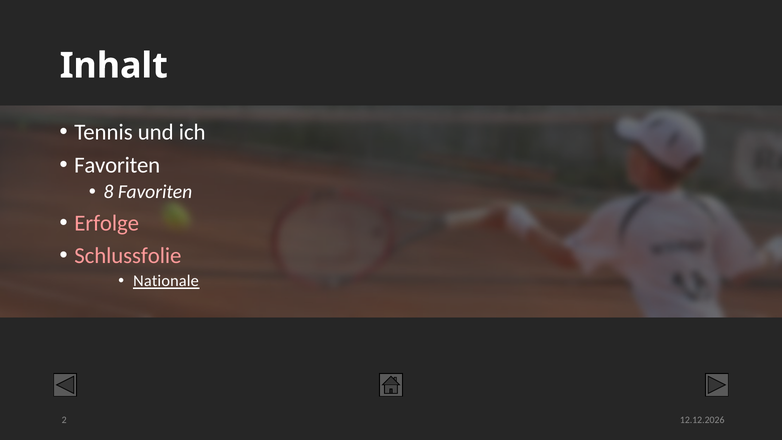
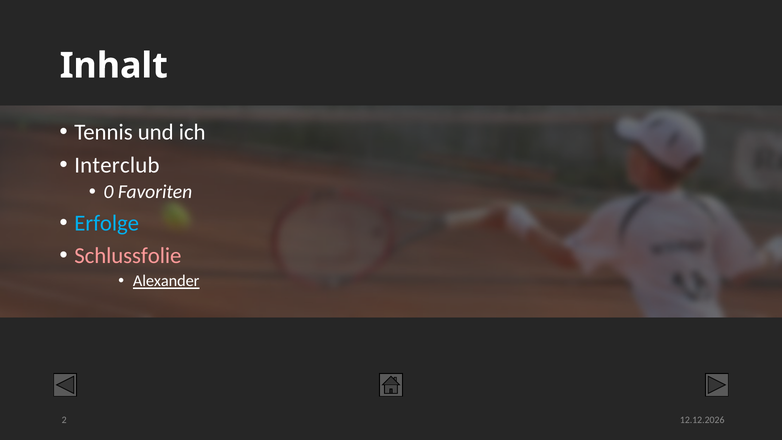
Favoriten: Favoriten -> Interclub (117, 165)
8: 8 -> 0 (109, 192)
Erfolge colour: pink -> light blue (107, 223)
Nationale: Nationale -> Alexander (166, 281)
